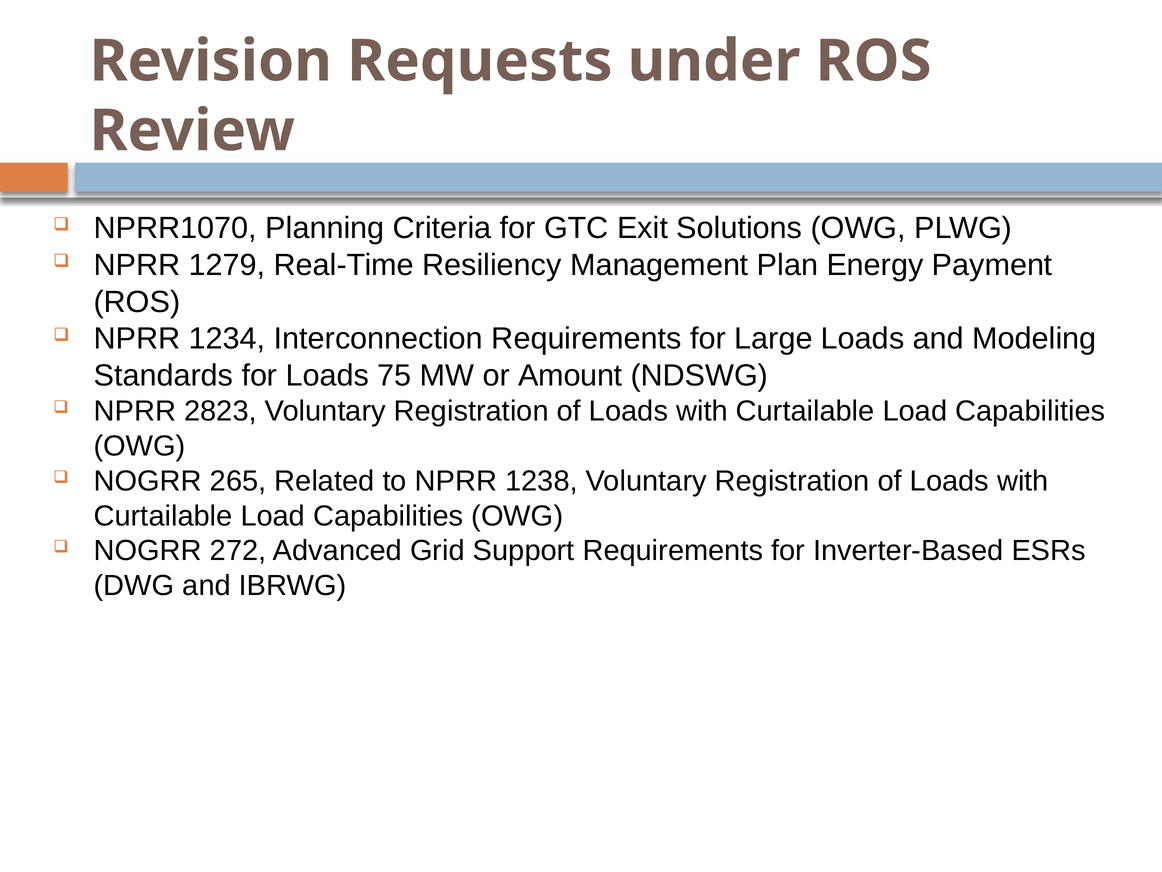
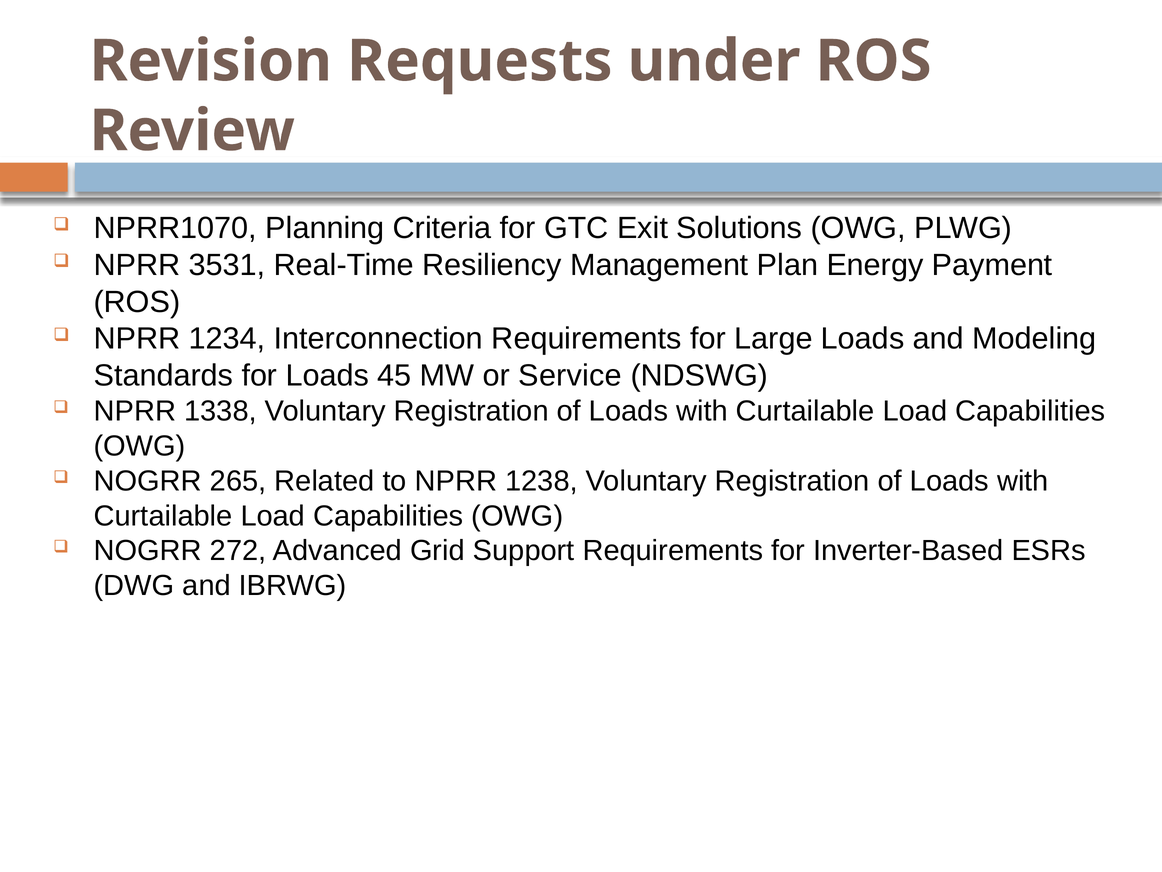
1279: 1279 -> 3531 (227, 265)
75: 75 -> 45 (394, 375)
Amount: Amount -> Service (570, 375)
2823: 2823 -> 1338 (220, 411)
